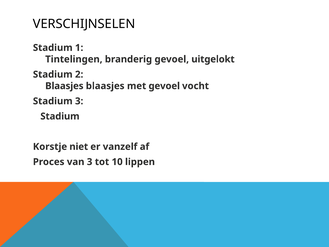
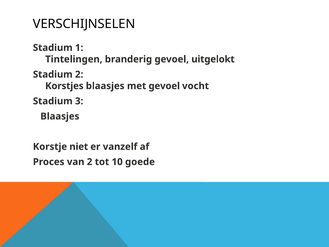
Blaasjes: Blaasjes -> Korstjes (64, 86)
Stadium: Stadium -> Blaasjes (60, 116)
van 3: 3 -> 2 (90, 162)
lippen: lippen -> goede (140, 162)
